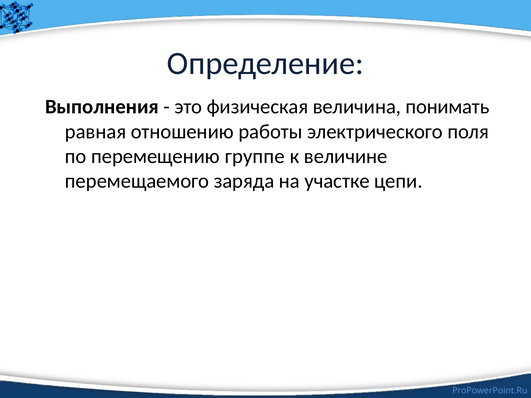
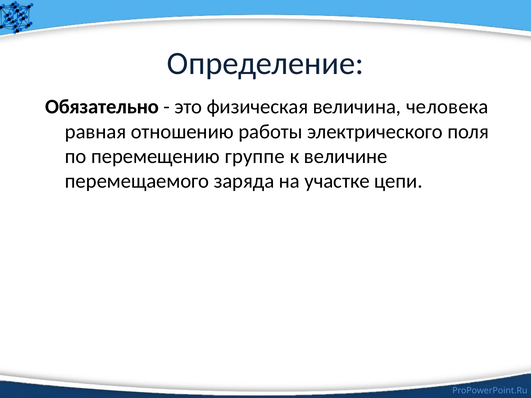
Выполнения: Выполнения -> Обязательно (102, 107)
понимать: понимать -> человека (447, 107)
